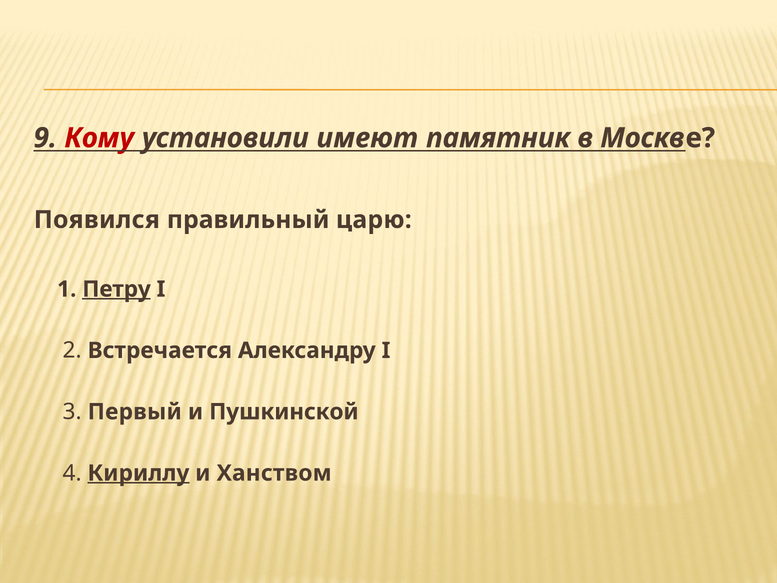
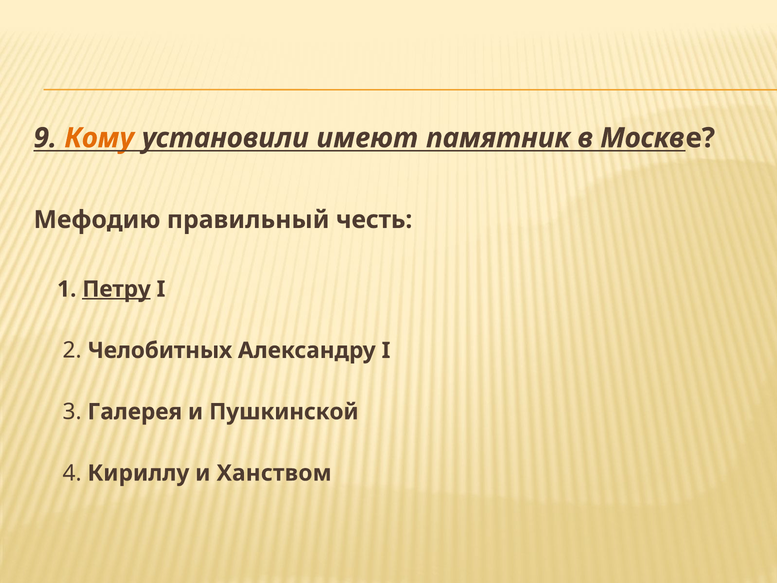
Кому colour: red -> orange (99, 138)
Появился: Появился -> Мефодию (97, 220)
царю: царю -> честь (374, 220)
Встречается: Встречается -> Челобитных (160, 350)
Первый: Первый -> Галерея (135, 412)
Кириллу underline: present -> none (138, 473)
